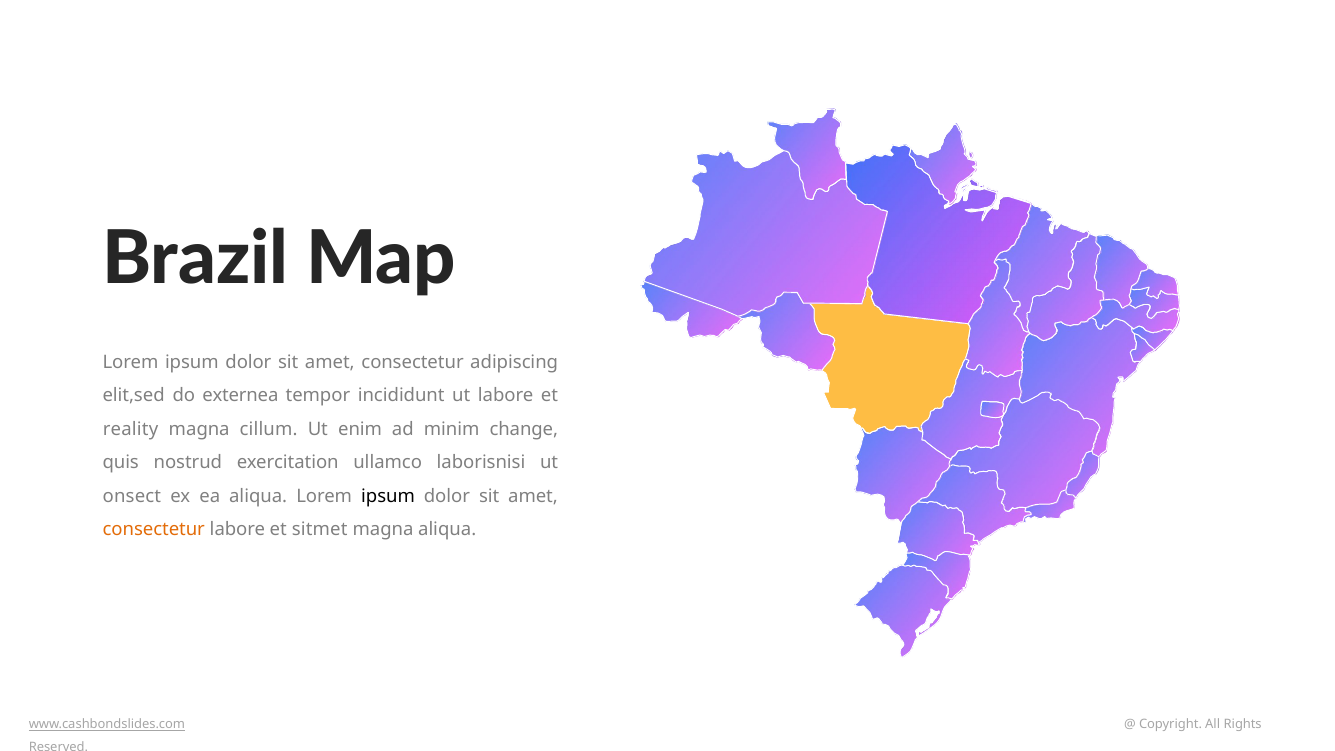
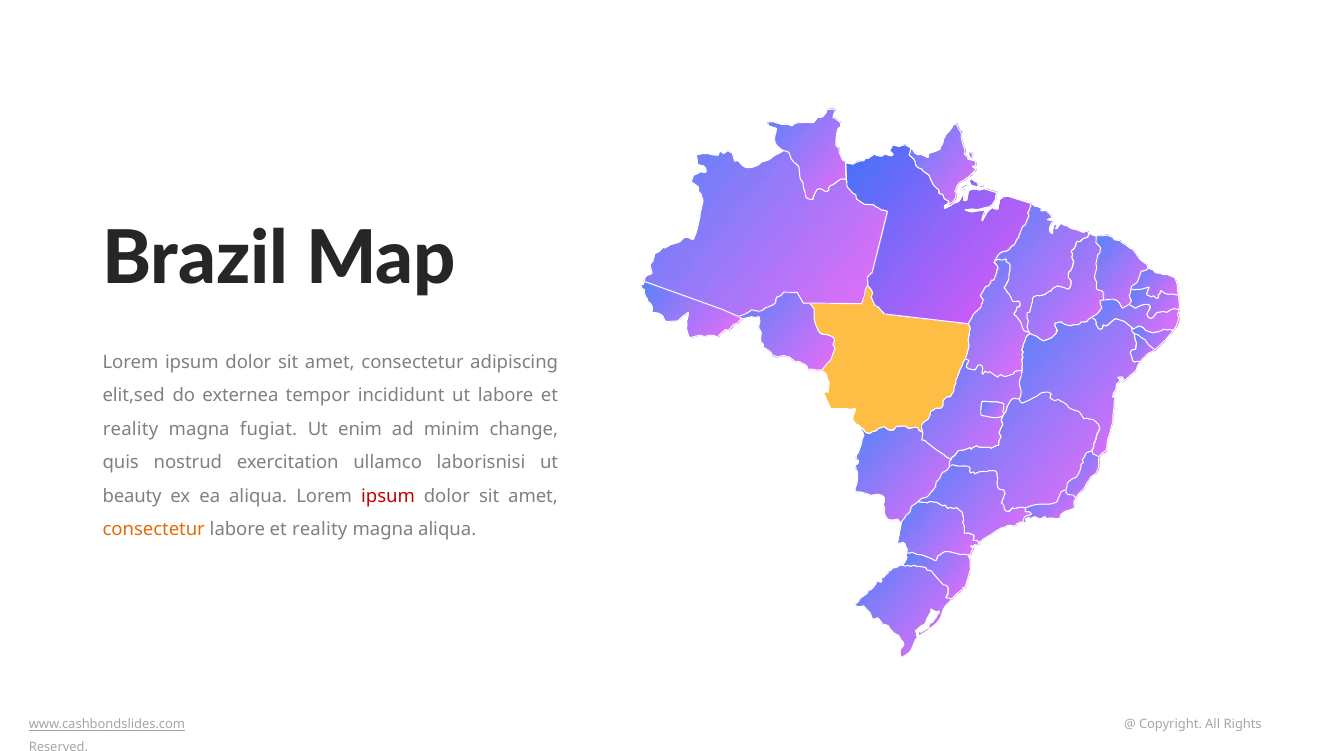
cillum: cillum -> fugiat (269, 429)
onsect: onsect -> beauty (132, 496)
ipsum colour: black -> red (388, 496)
sitmet: sitmet -> reality (320, 529)
